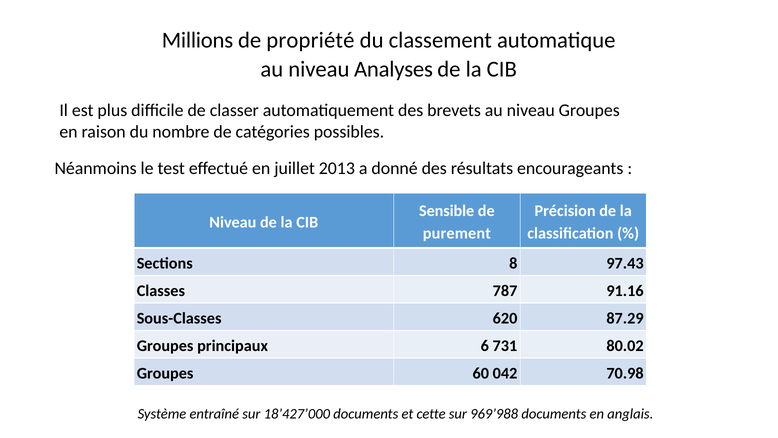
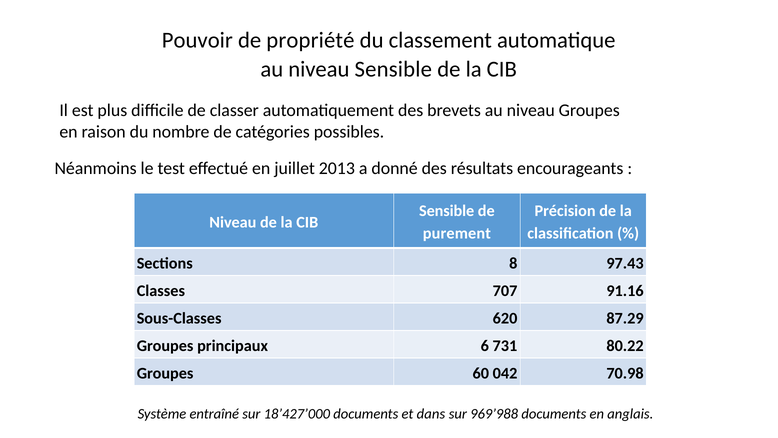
Millions: Millions -> Pouvoir (197, 40)
niveau Analyses: Analyses -> Sensible (393, 69)
787: 787 -> 707 (505, 291)
80.02: 80.02 -> 80.22 (625, 346)
cette: cette -> dans (431, 414)
